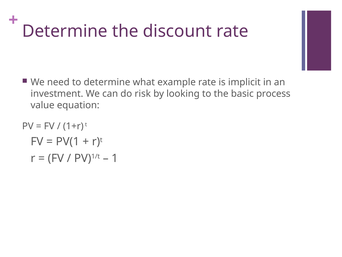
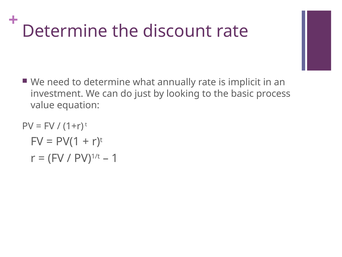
example: example -> annually (177, 82)
risk: risk -> just (143, 94)
